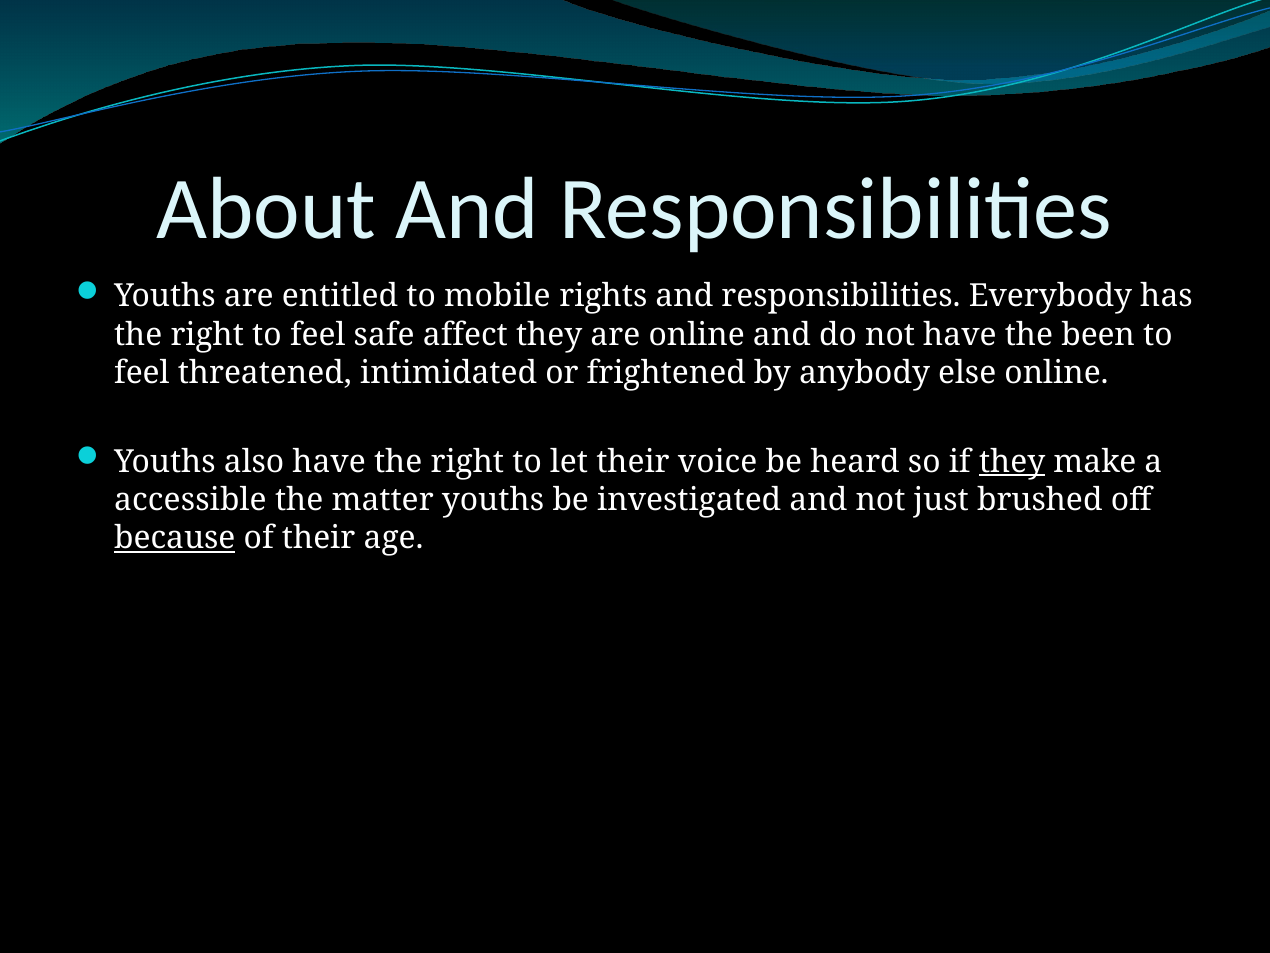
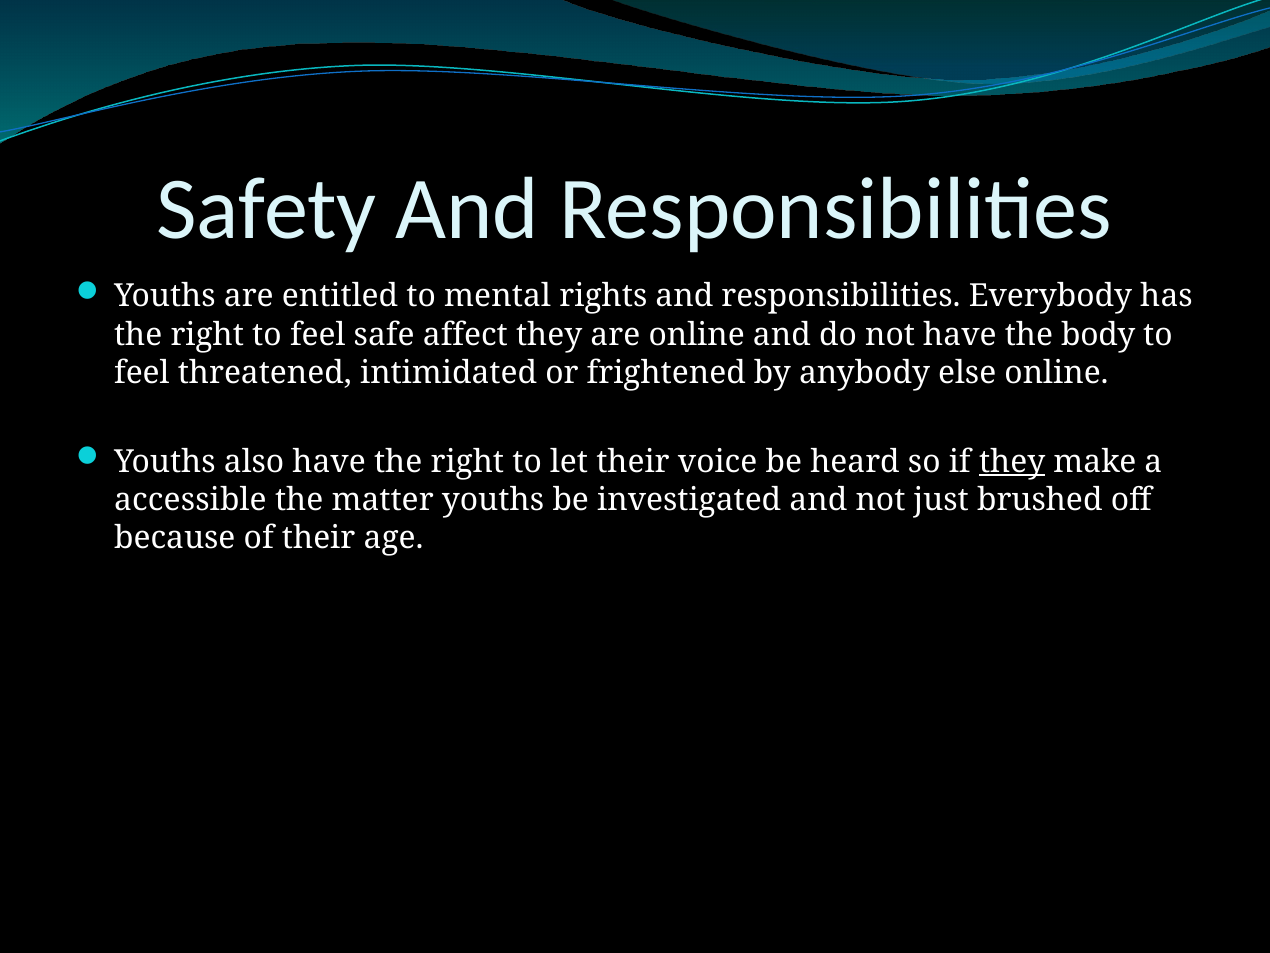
About: About -> Safety (266, 210)
mobile: mobile -> mental (498, 296)
been: been -> body (1098, 334)
because underline: present -> none (175, 538)
